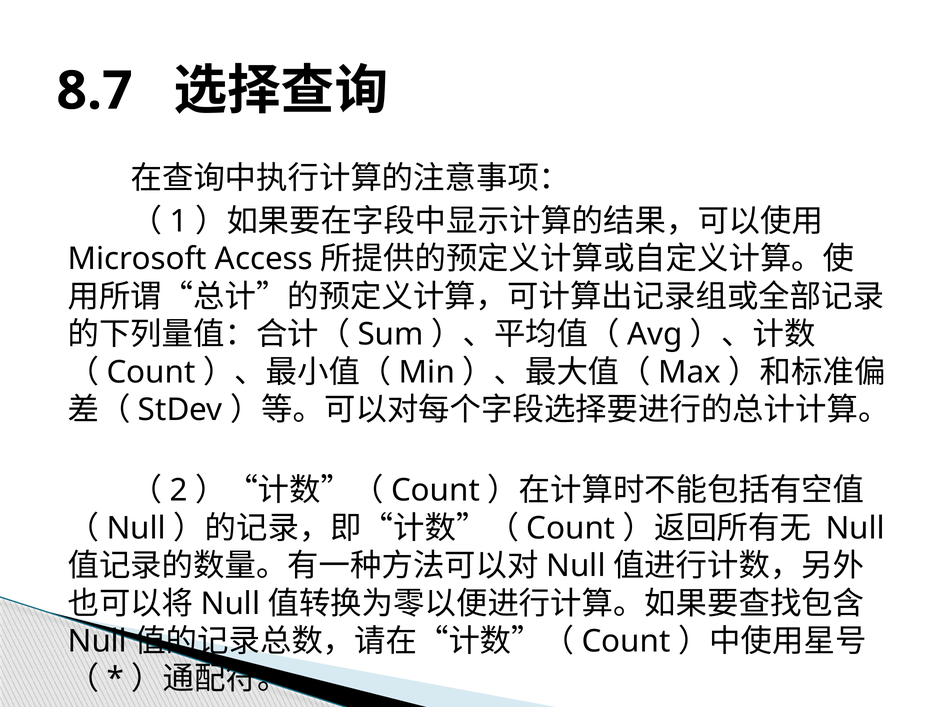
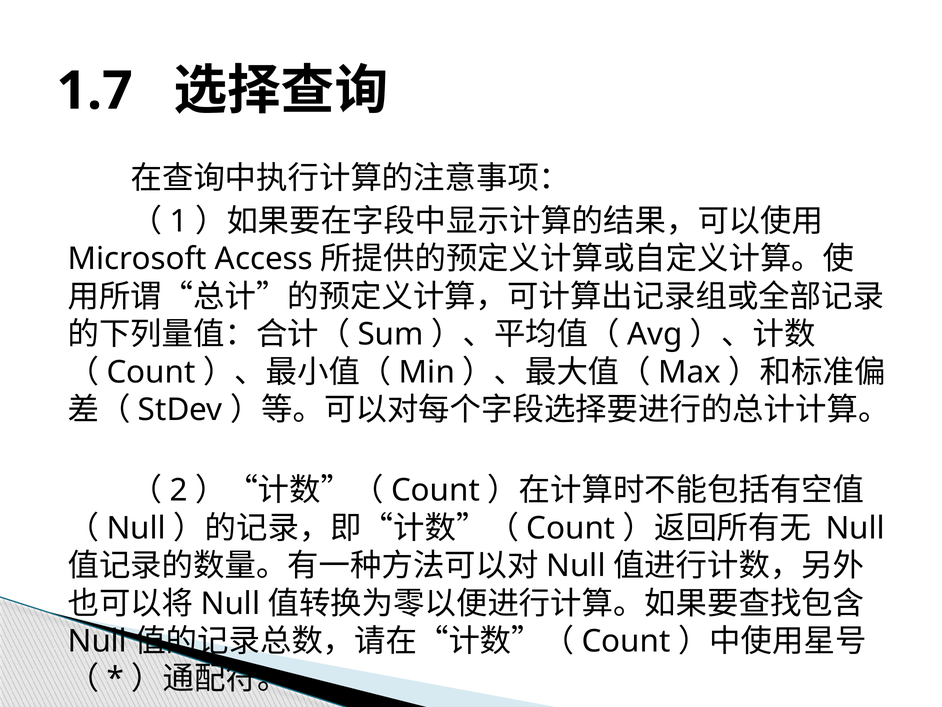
8.7: 8.7 -> 1.7 (95, 91)
